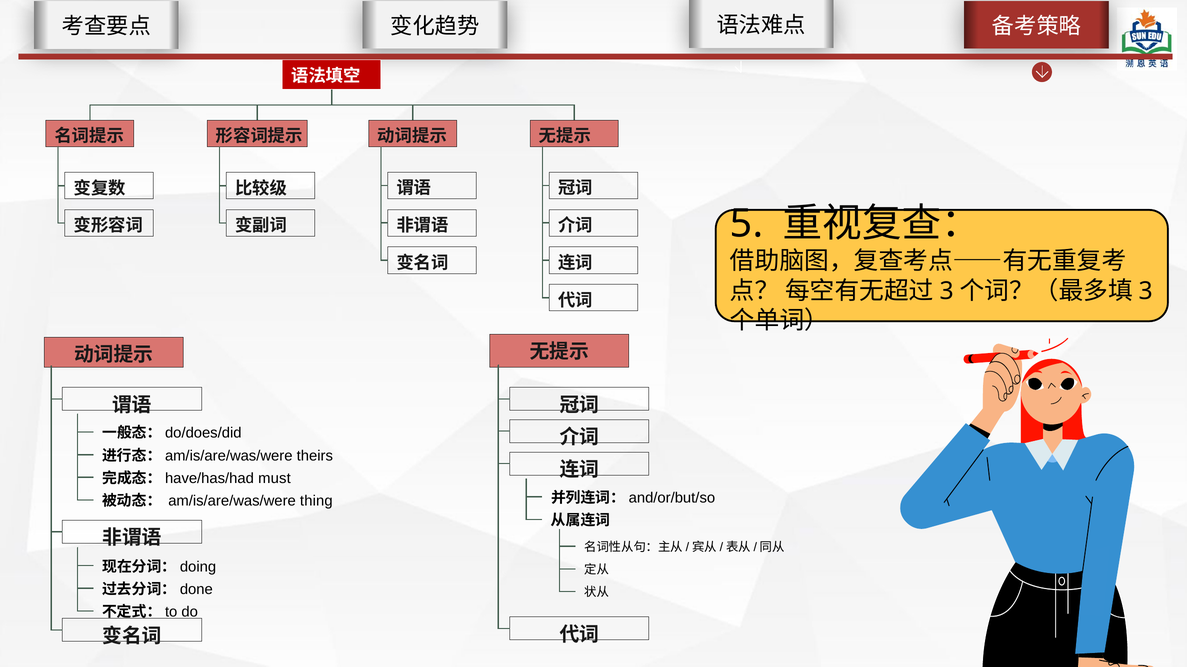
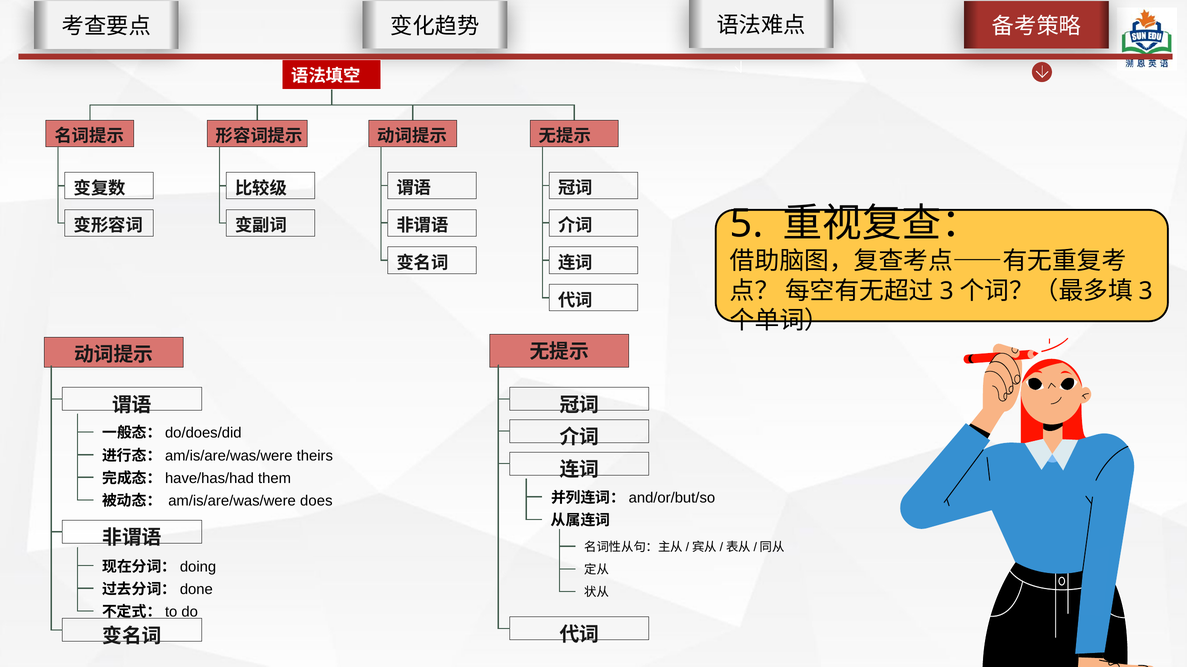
must: must -> them (275, 479)
thing: thing -> does (316, 502)
